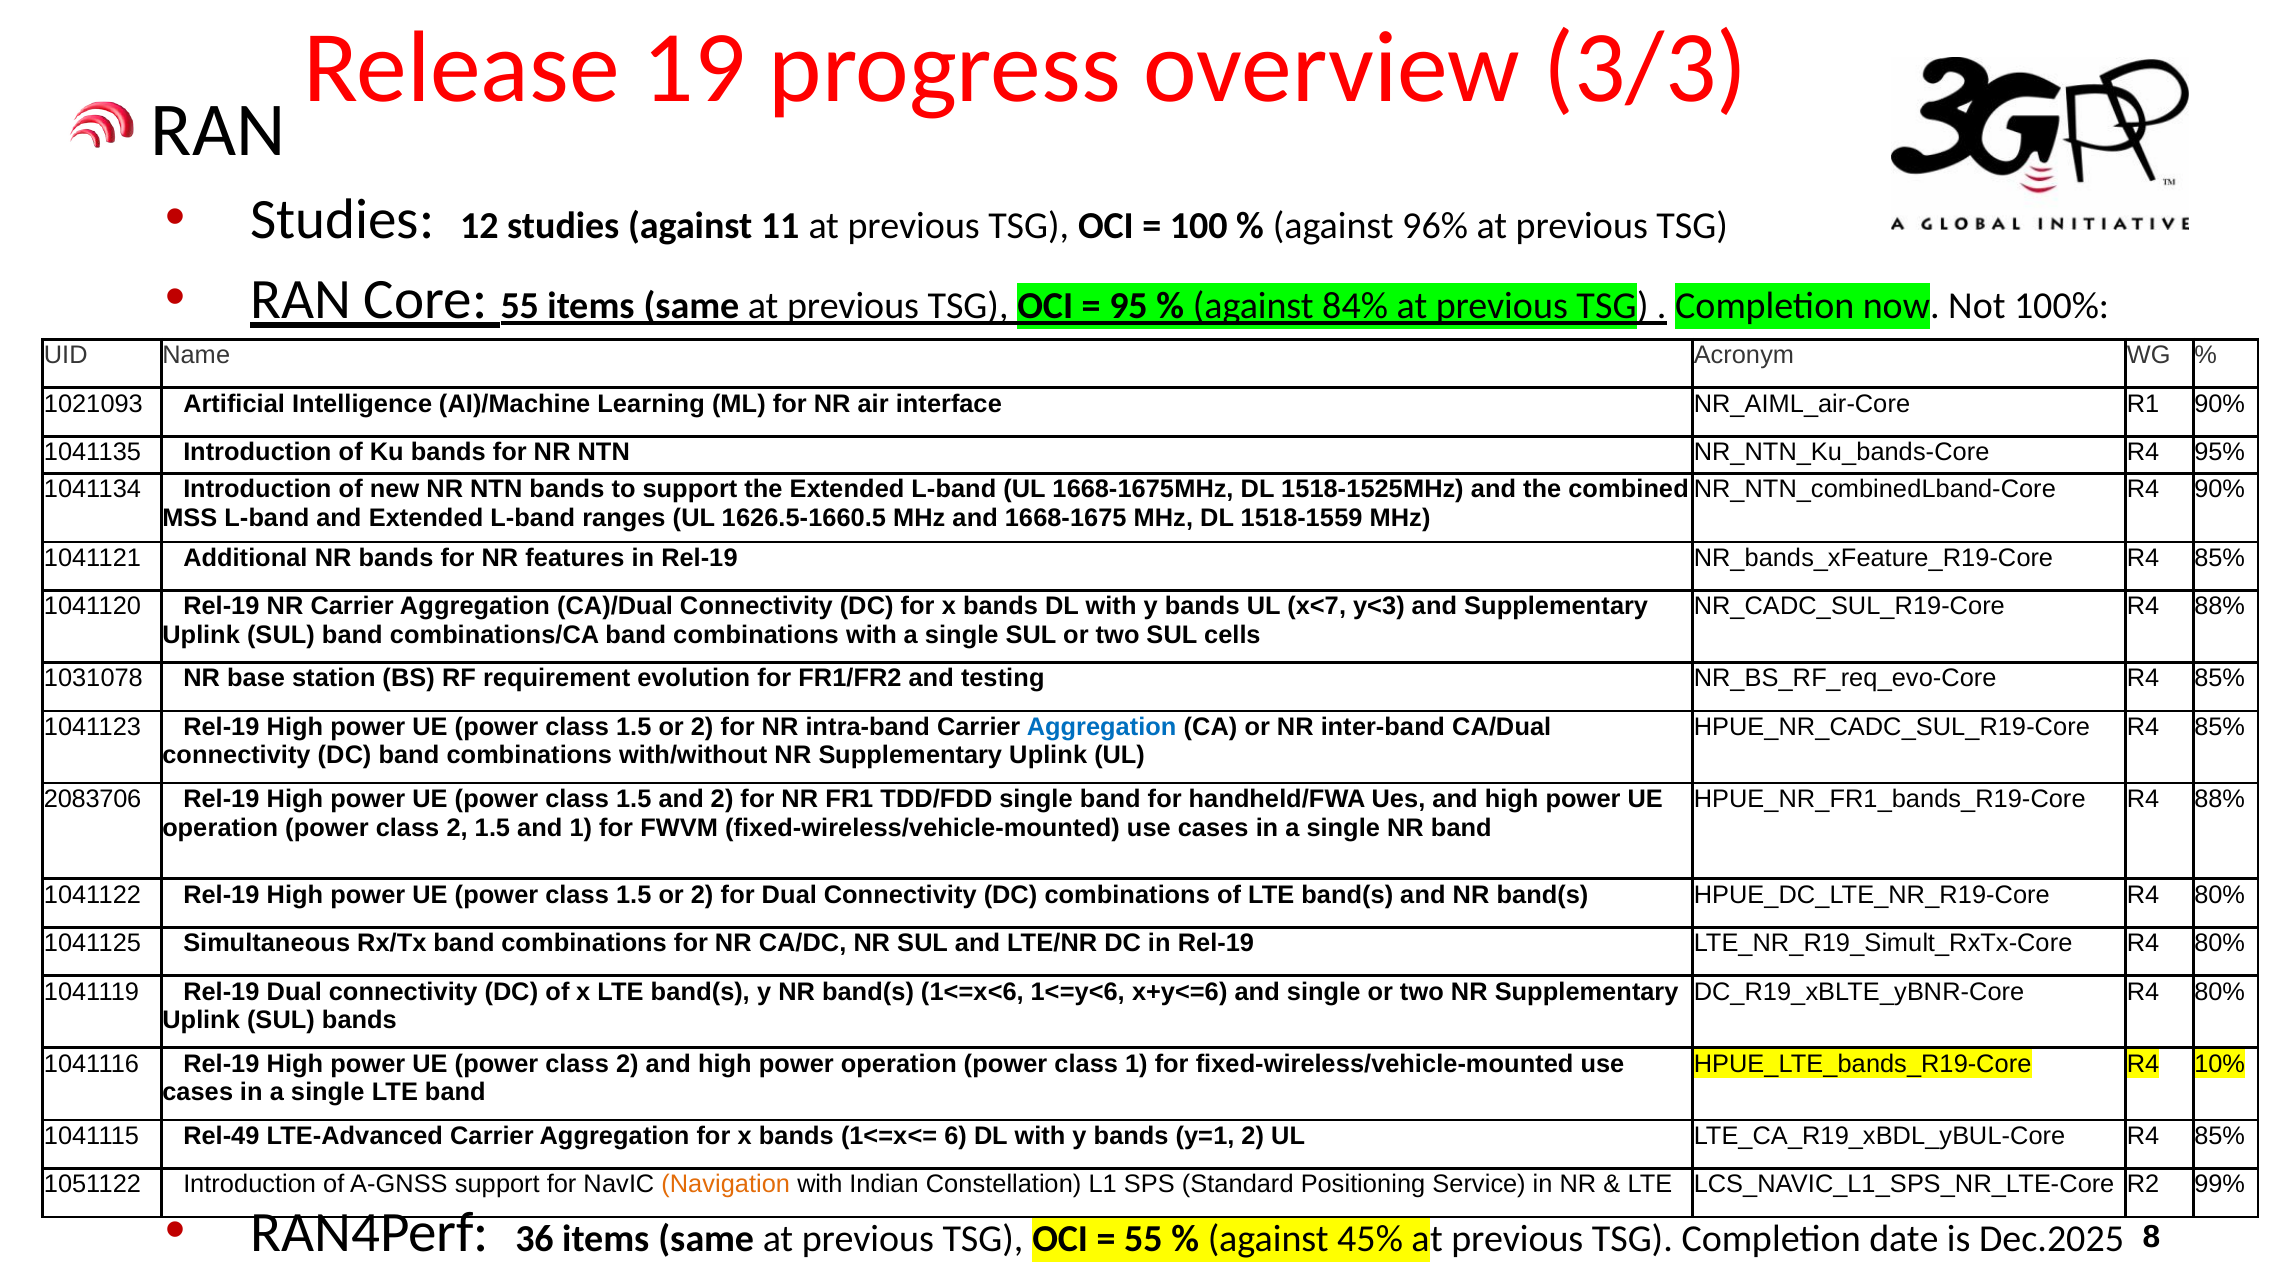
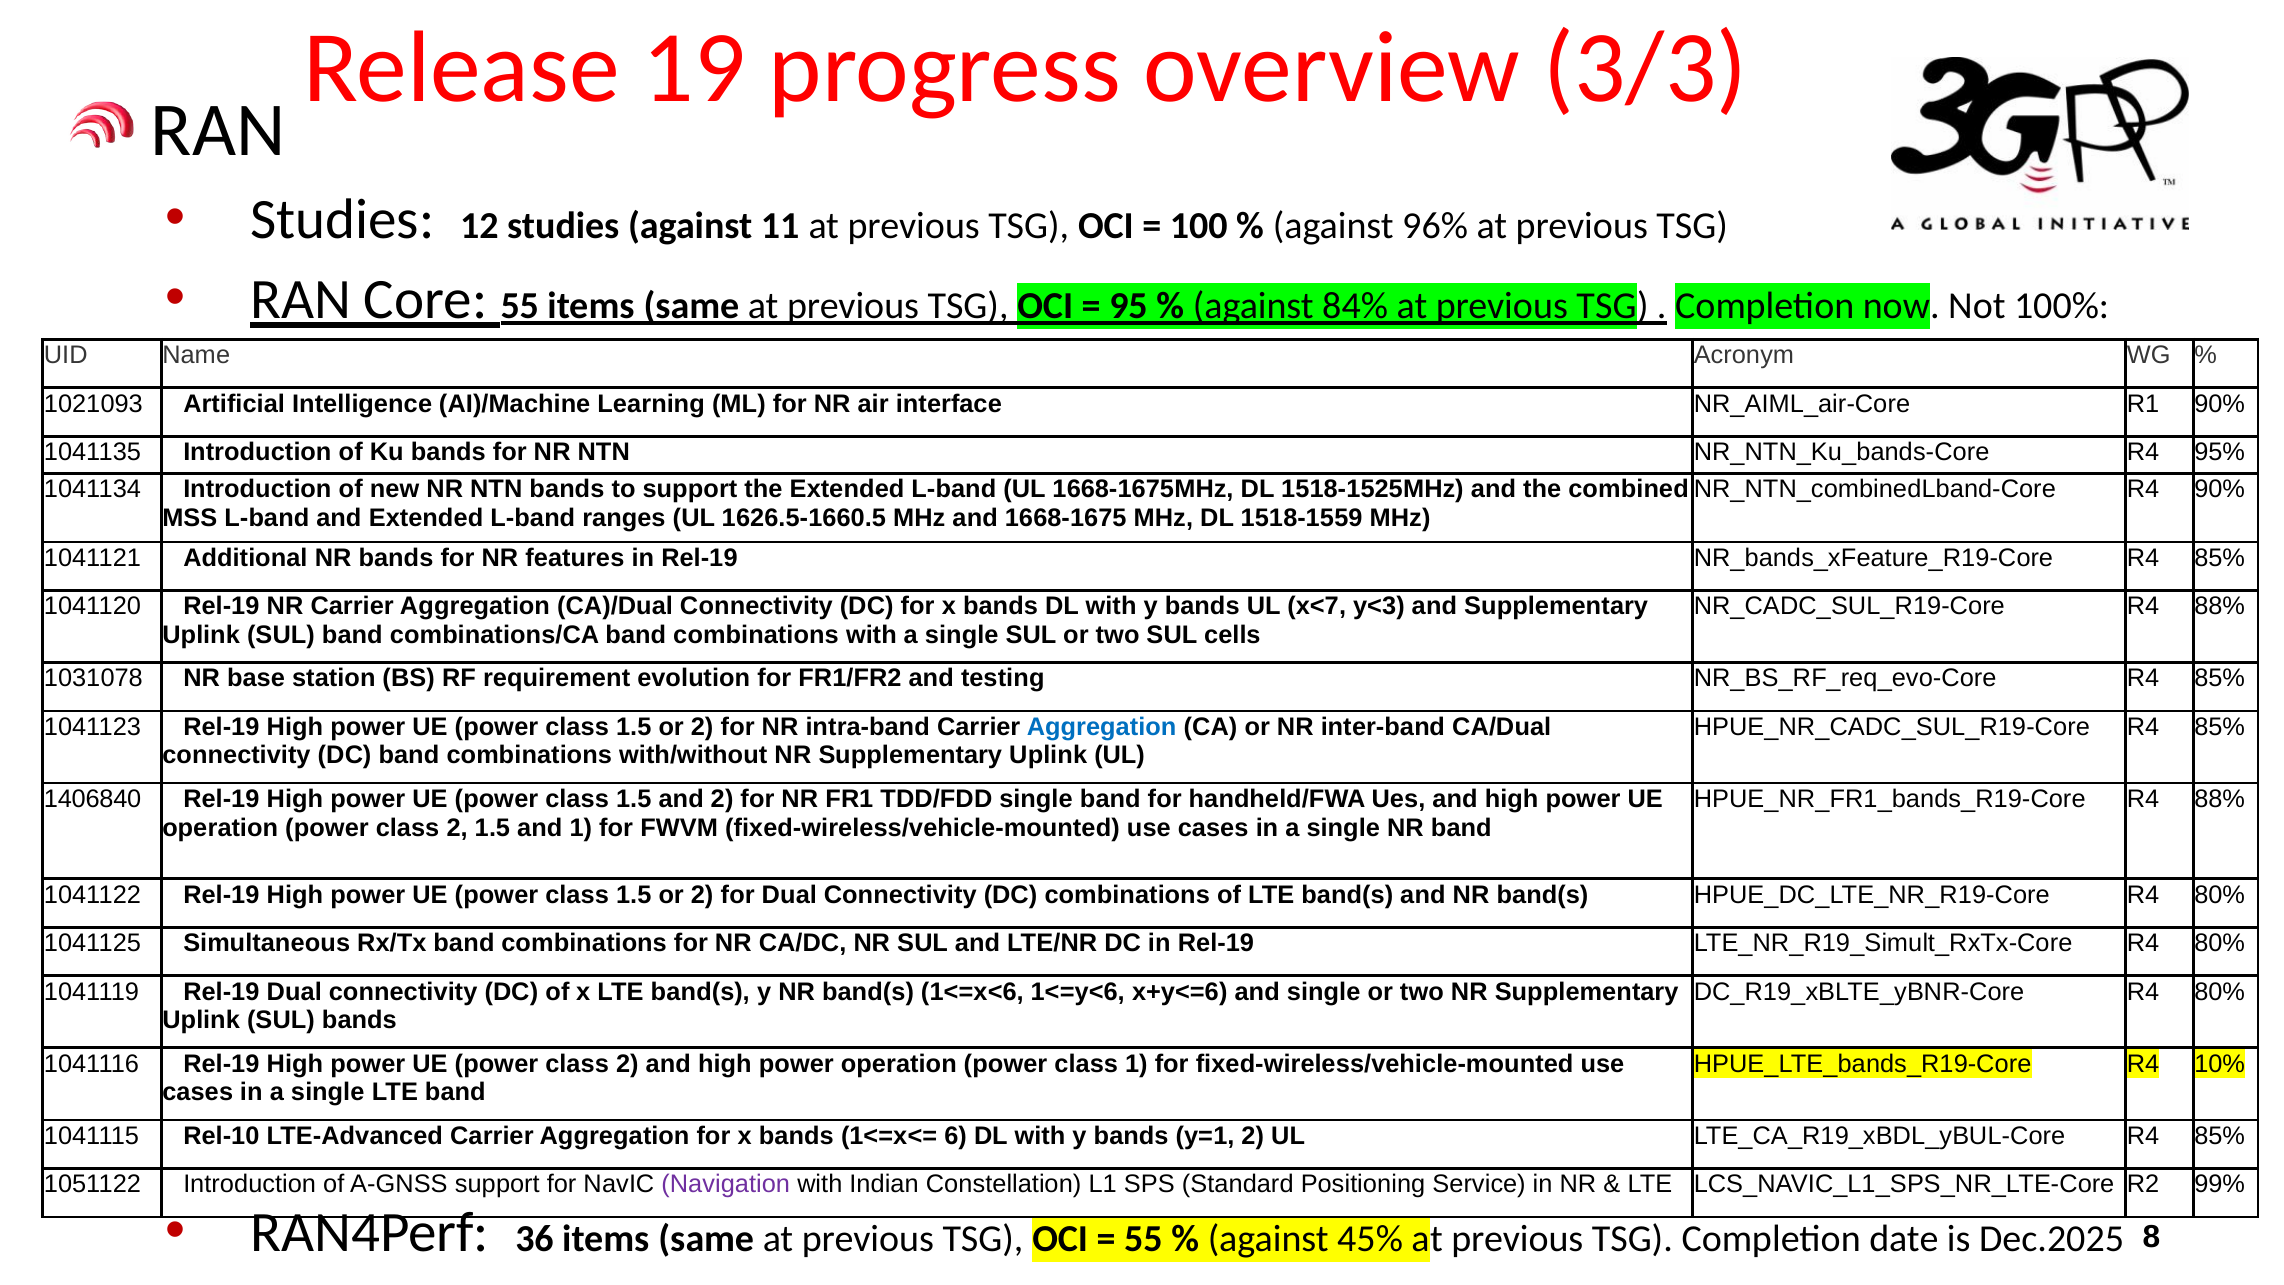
2083706: 2083706 -> 1406840 (93, 799)
Rel-49: Rel-49 -> Rel-10 (221, 1136)
Navigation colour: orange -> purple (726, 1184)
